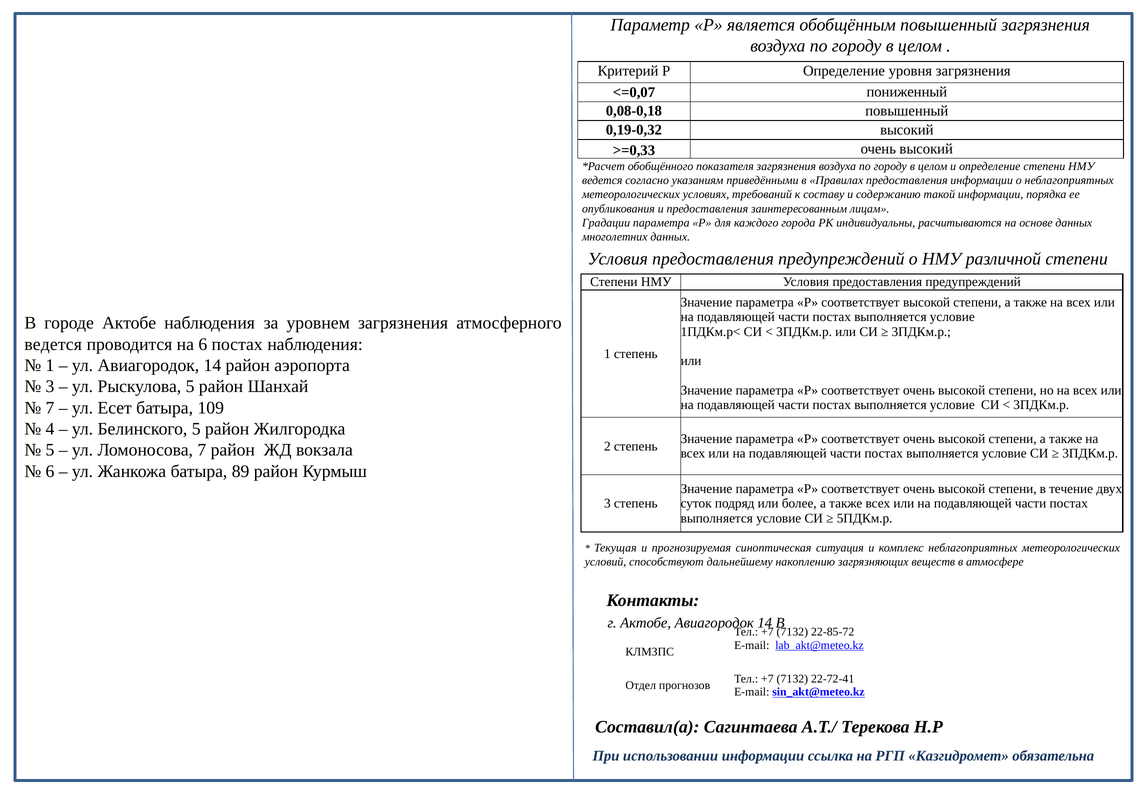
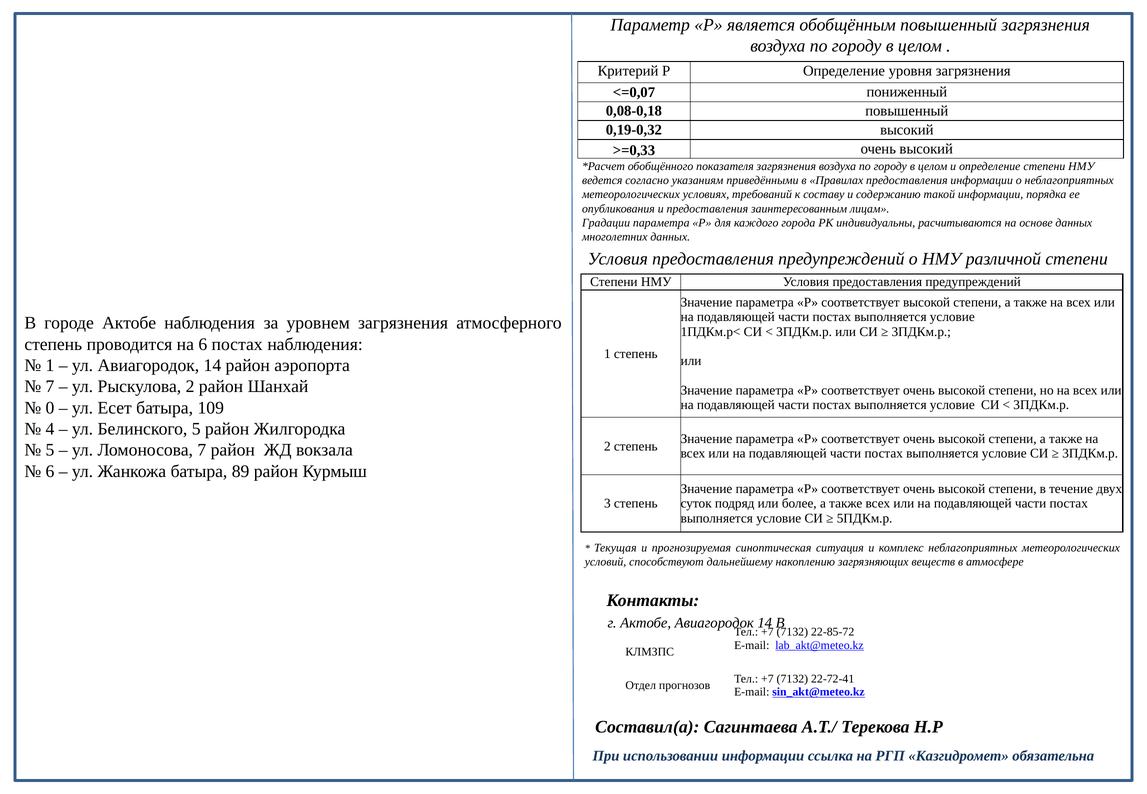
ведется: ведется -> степень (53, 344)
3: 3 -> 7 (50, 387)
Рыскулова 5: 5 -> 2 (190, 387)
7: 7 -> 0 (50, 408)
